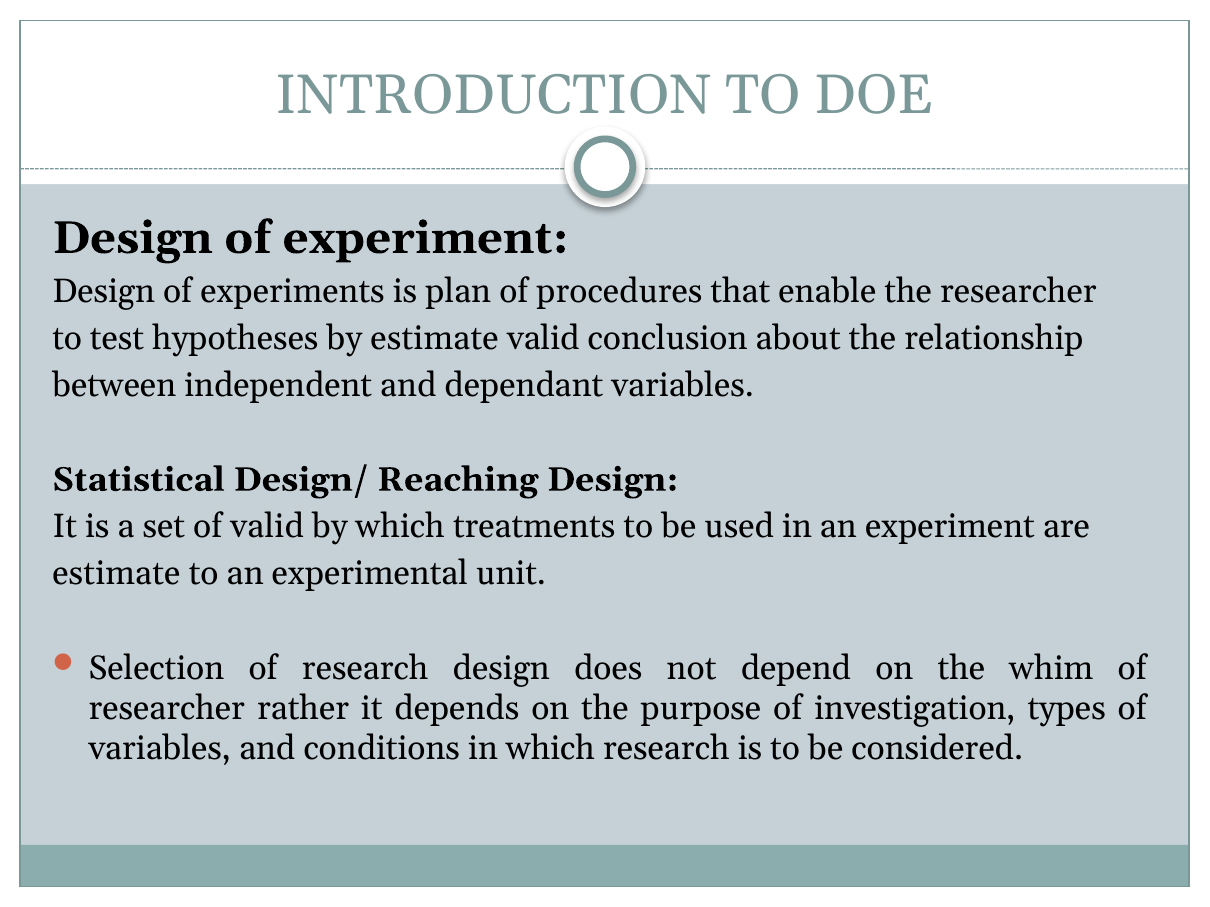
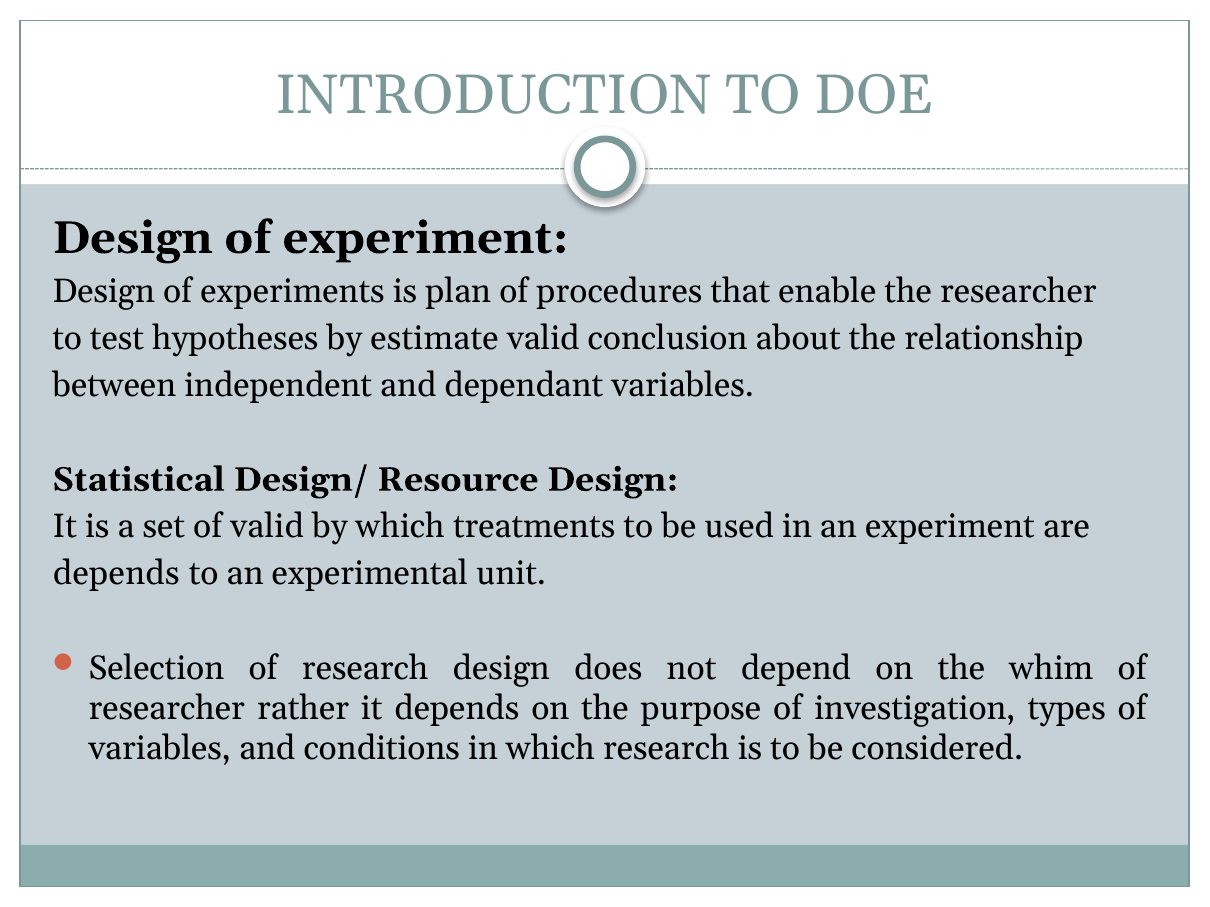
Reaching: Reaching -> Resource (458, 480)
estimate: estimate -> depends (116, 574)
